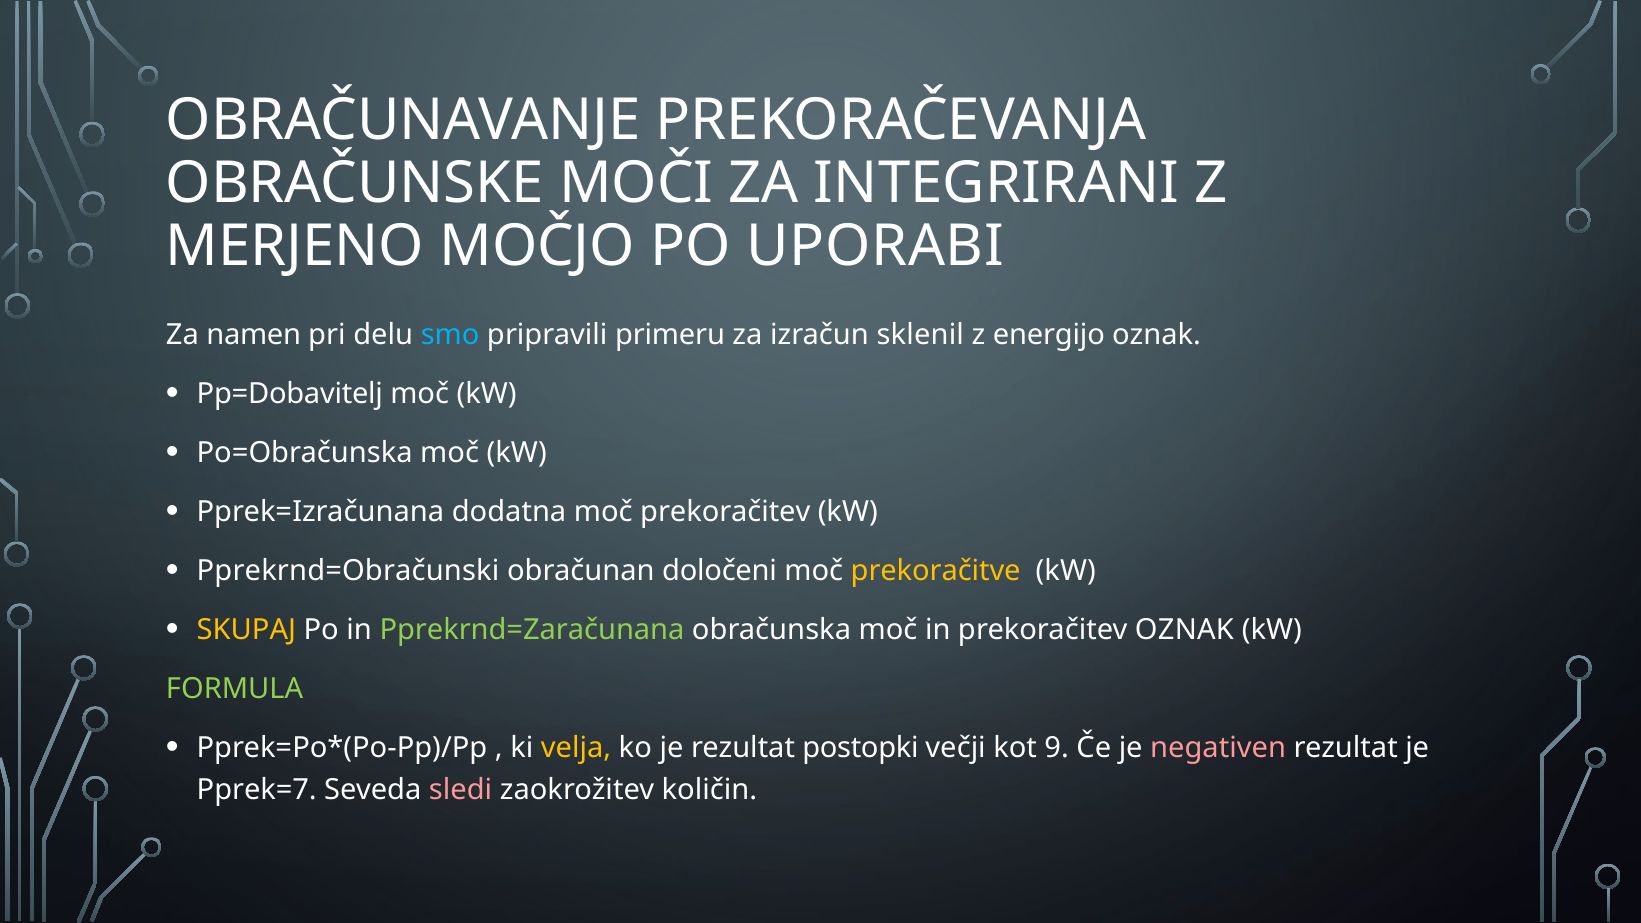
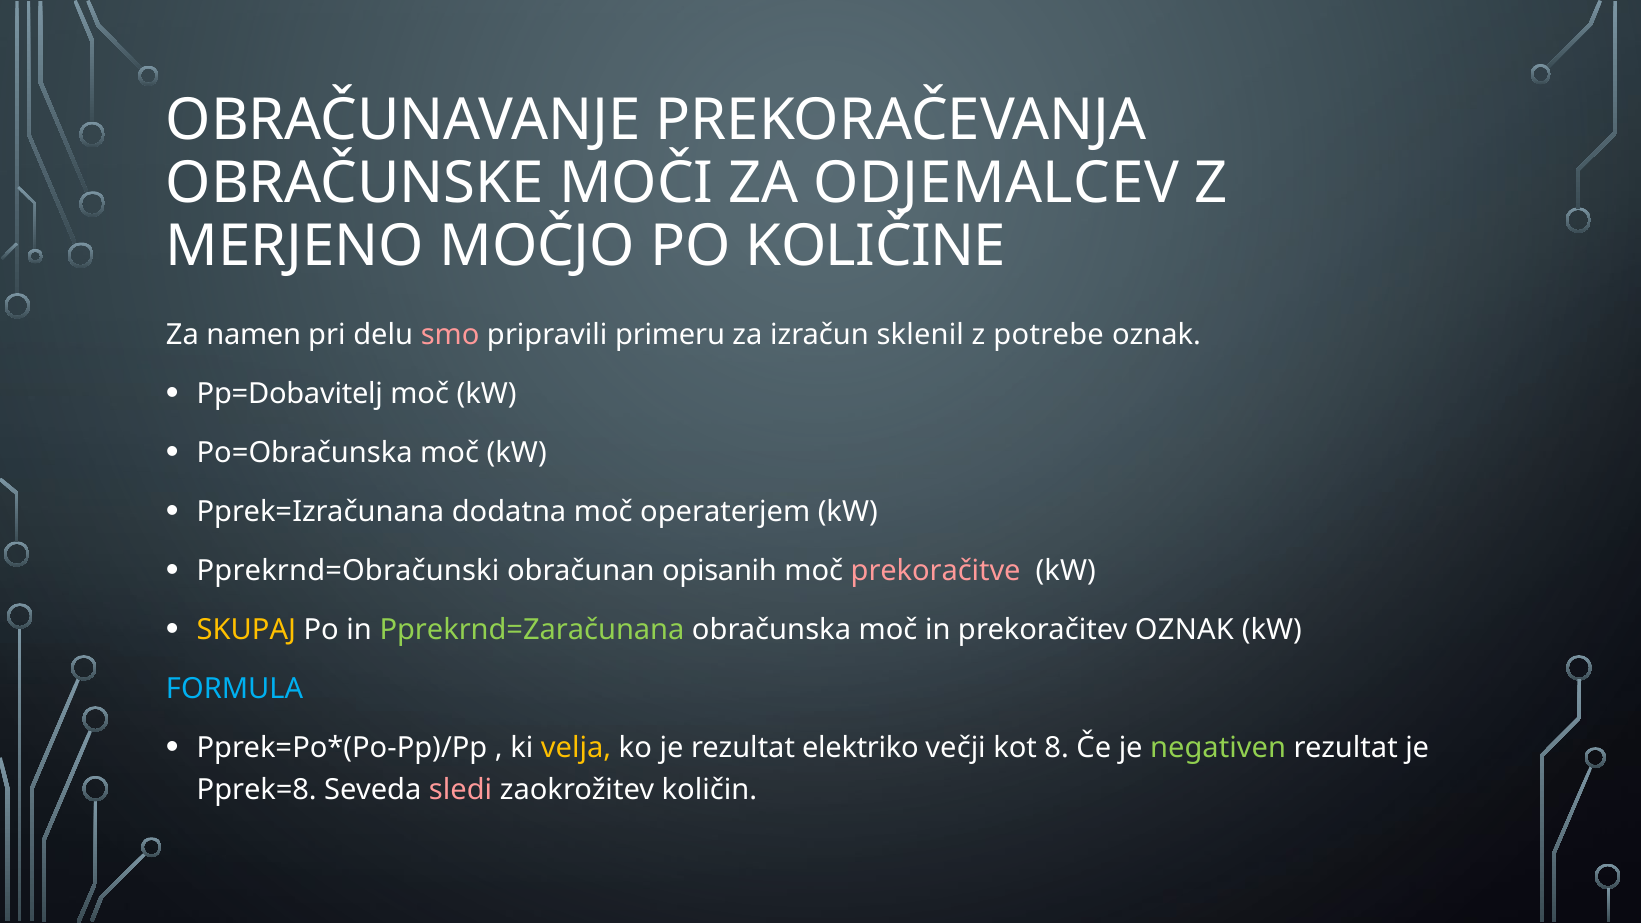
INTEGRIRANI: INTEGRIRANI -> ODJEMALCEV (996, 183)
UPORABI: UPORABI -> KOLIČINE (876, 246)
smo colour: light blue -> pink (450, 335)
energijo: energijo -> potrebe (1049, 335)
moč prekoračitev: prekoračitev -> operaterjem (725, 512)
določeni: določeni -> opisanih (720, 571)
prekoračitve colour: yellow -> pink (936, 571)
FORMULA colour: light green -> light blue (235, 689)
postopki: postopki -> elektriko (860, 748)
9: 9 -> 8 (1057, 748)
negativen colour: pink -> light green (1218, 748)
Pprek=7: Pprek=7 -> Pprek=8 (257, 790)
